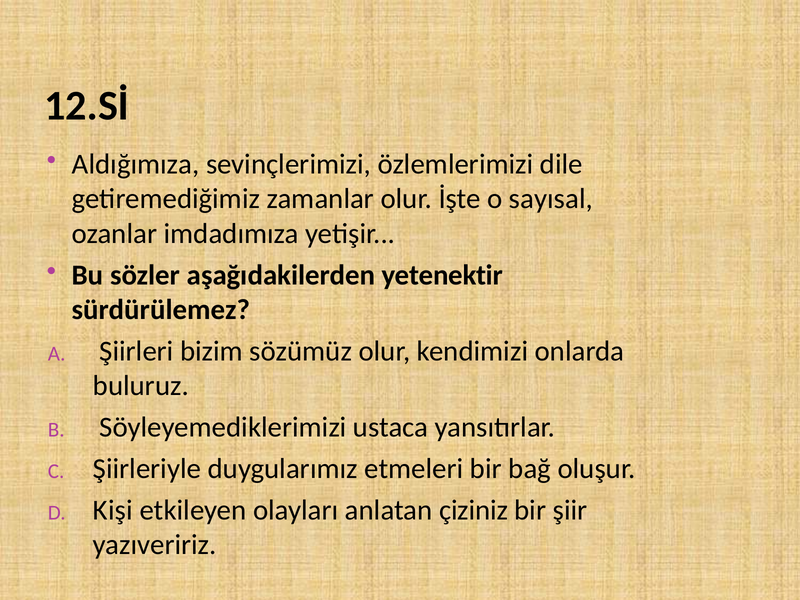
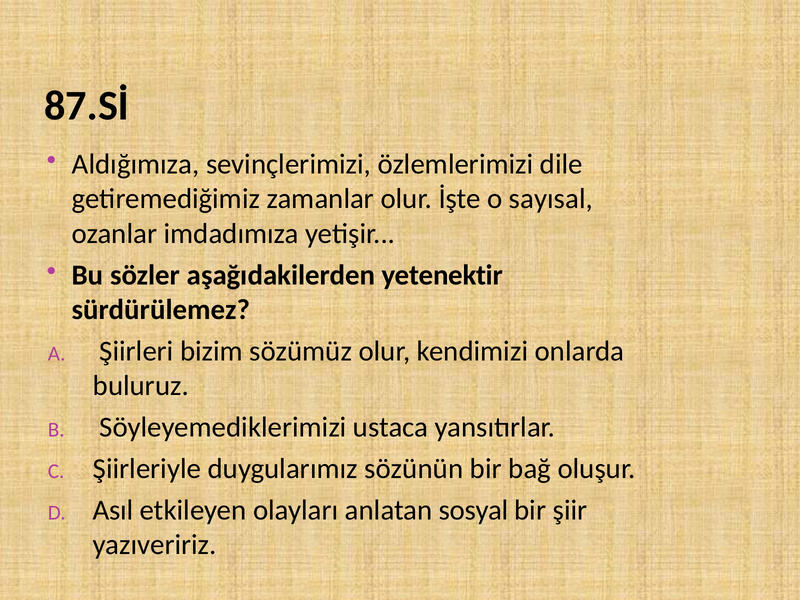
12.Sİ: 12.Sİ -> 87.Sİ (87, 106)
etmeleri: etmeleri -> sözünün (414, 469)
Kişi: Kişi -> Asıl (113, 510)
çiziniz: çiziniz -> sosyal (474, 510)
